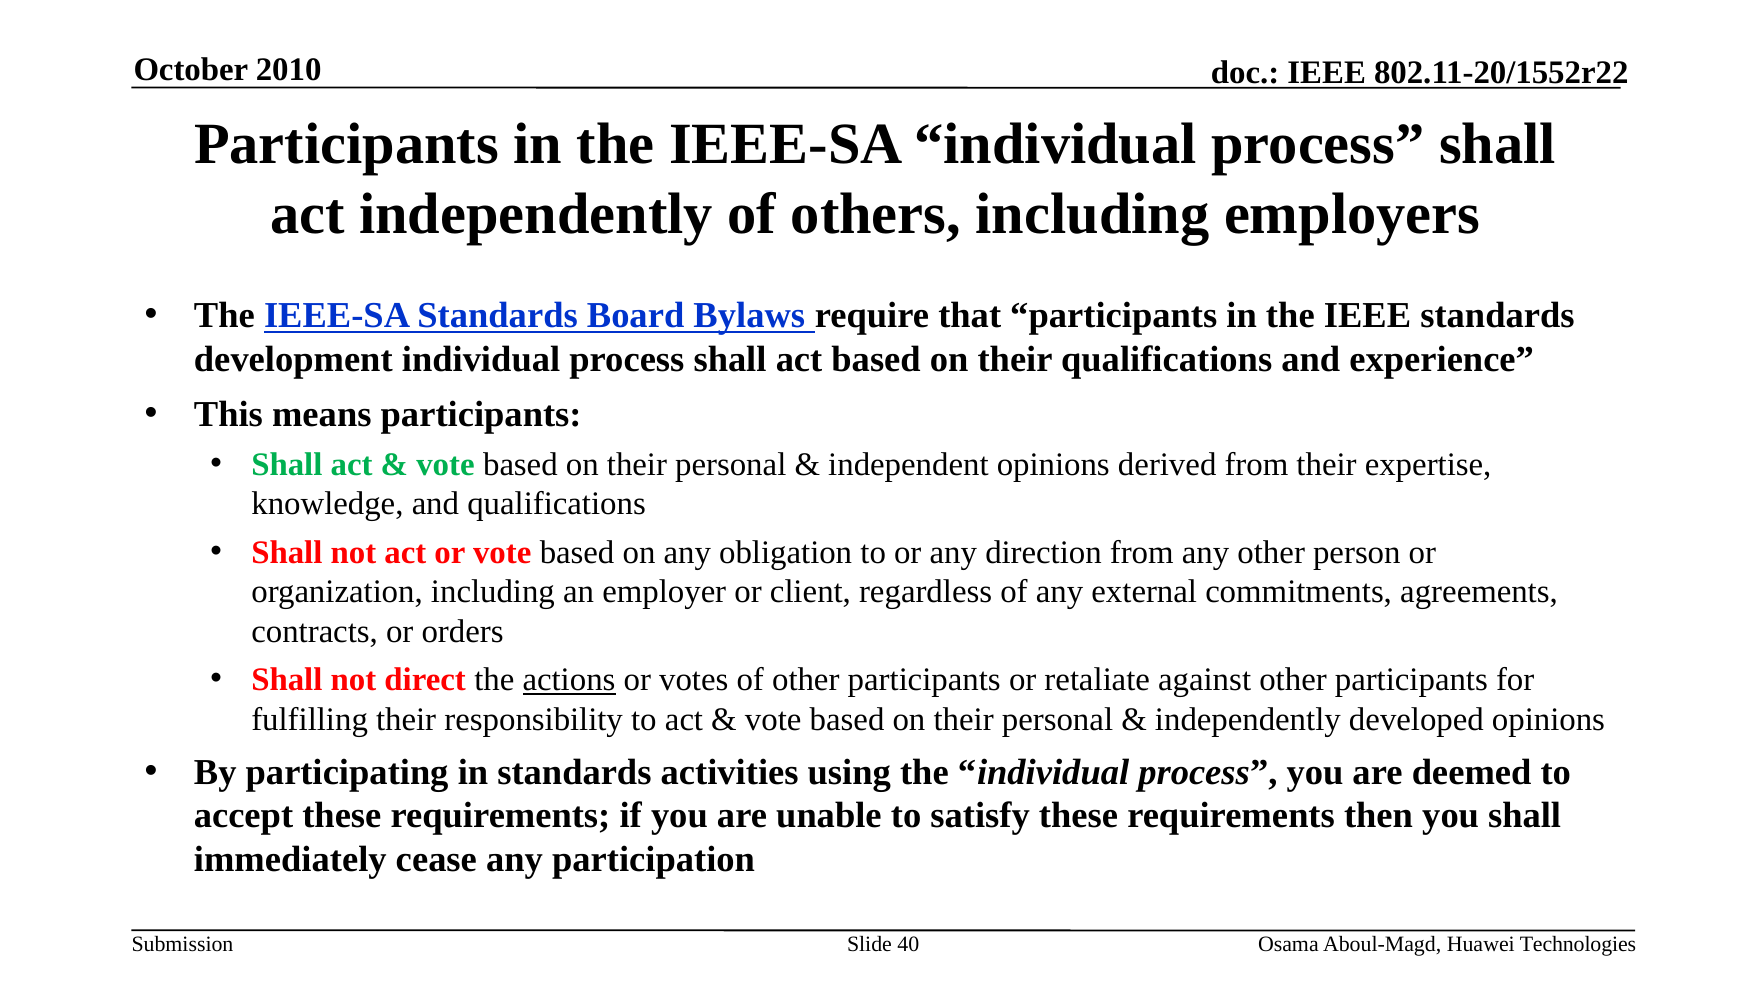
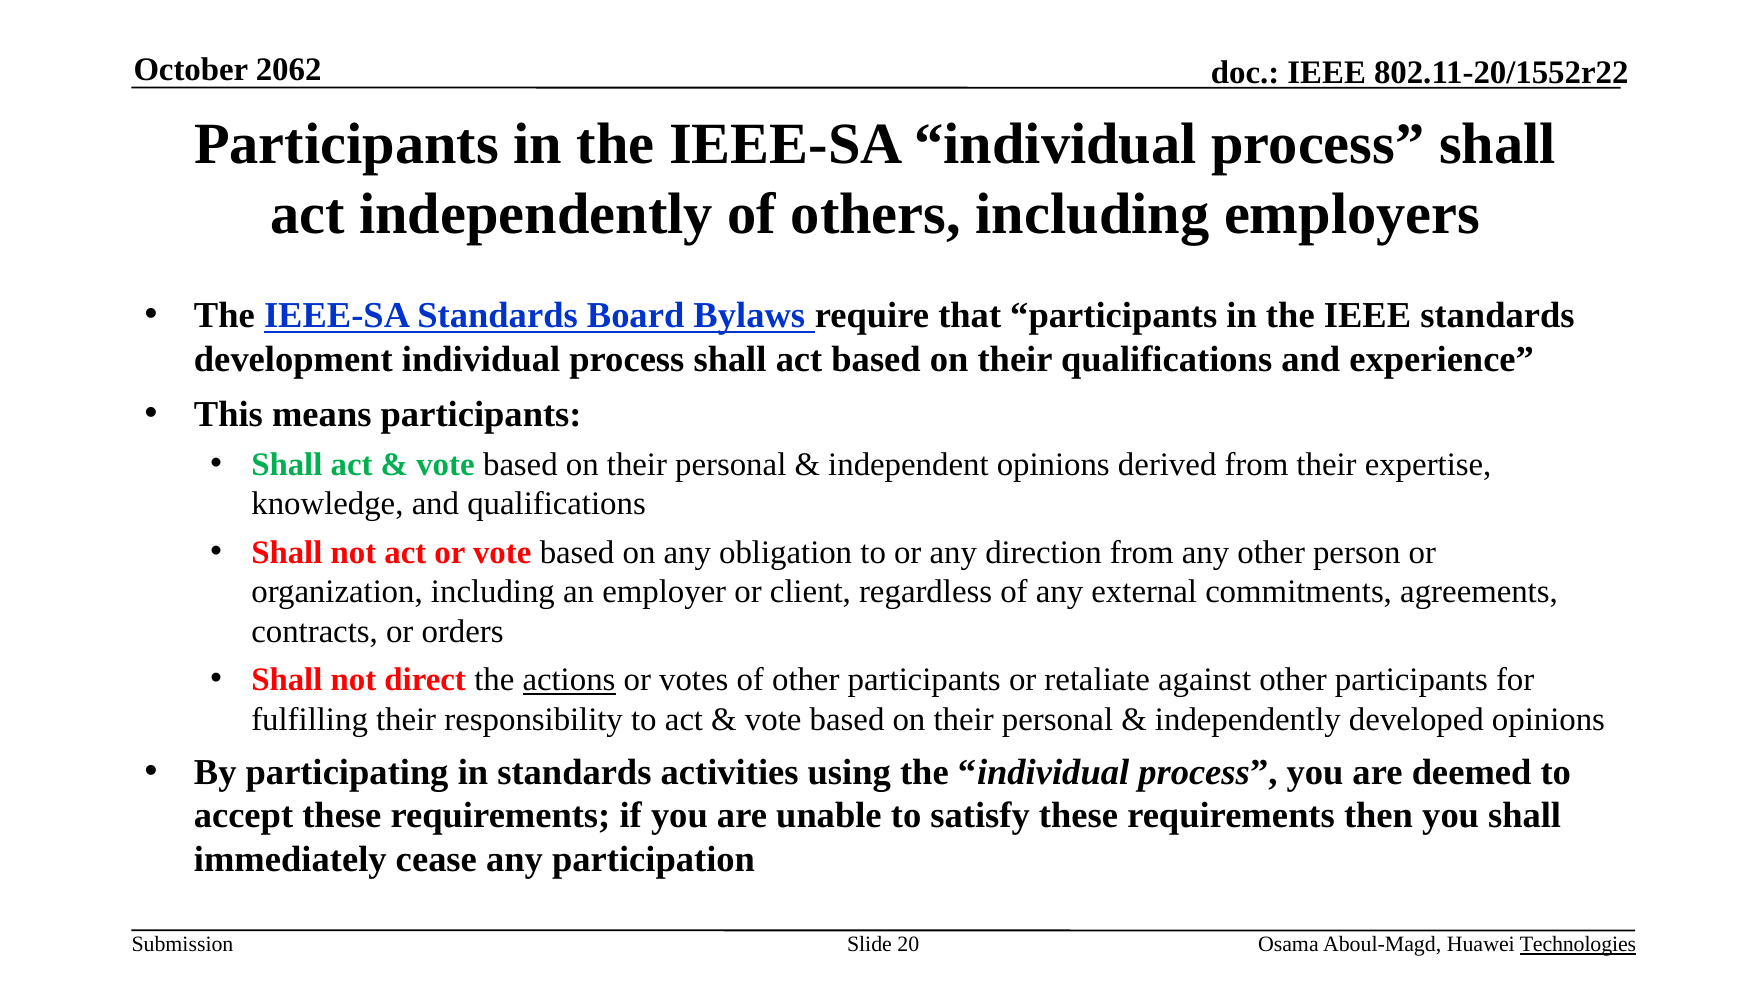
2010: 2010 -> 2062 (289, 70)
40: 40 -> 20 (908, 945)
Technologies underline: none -> present (1578, 945)
